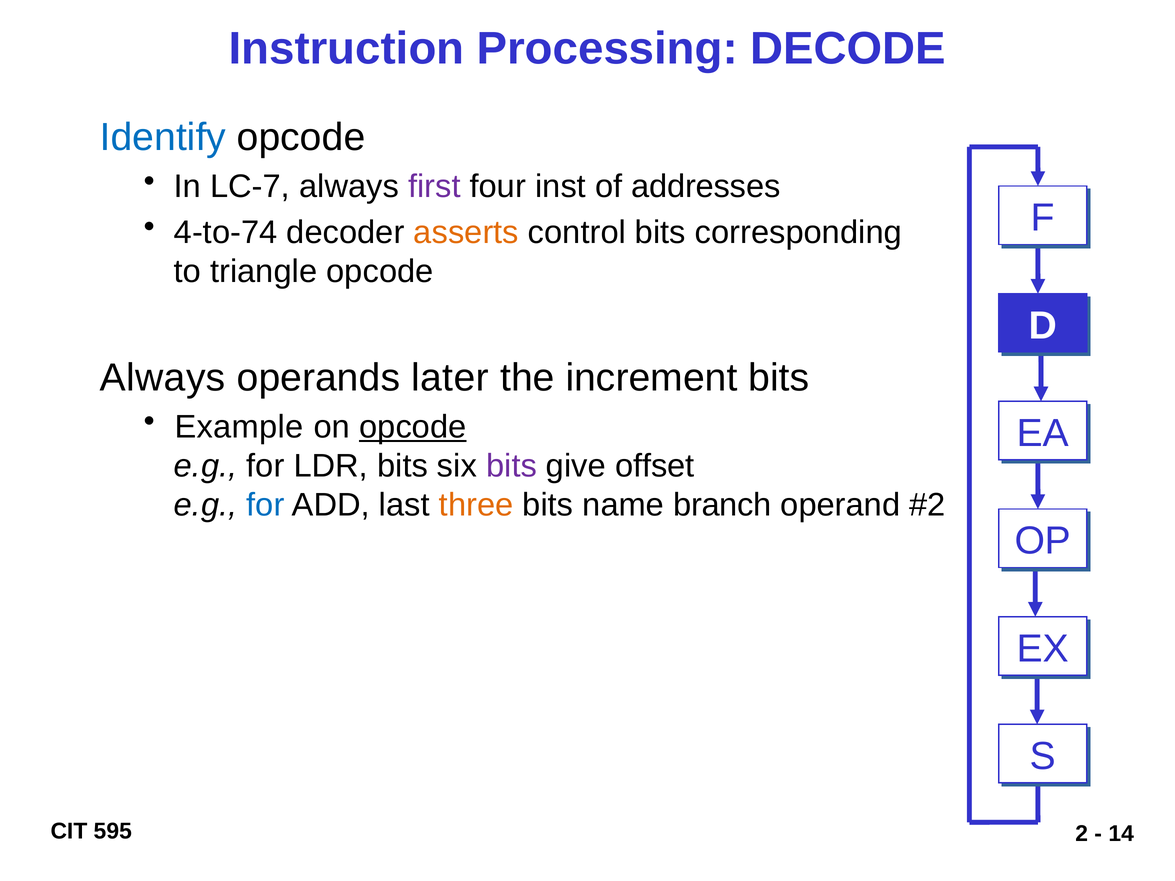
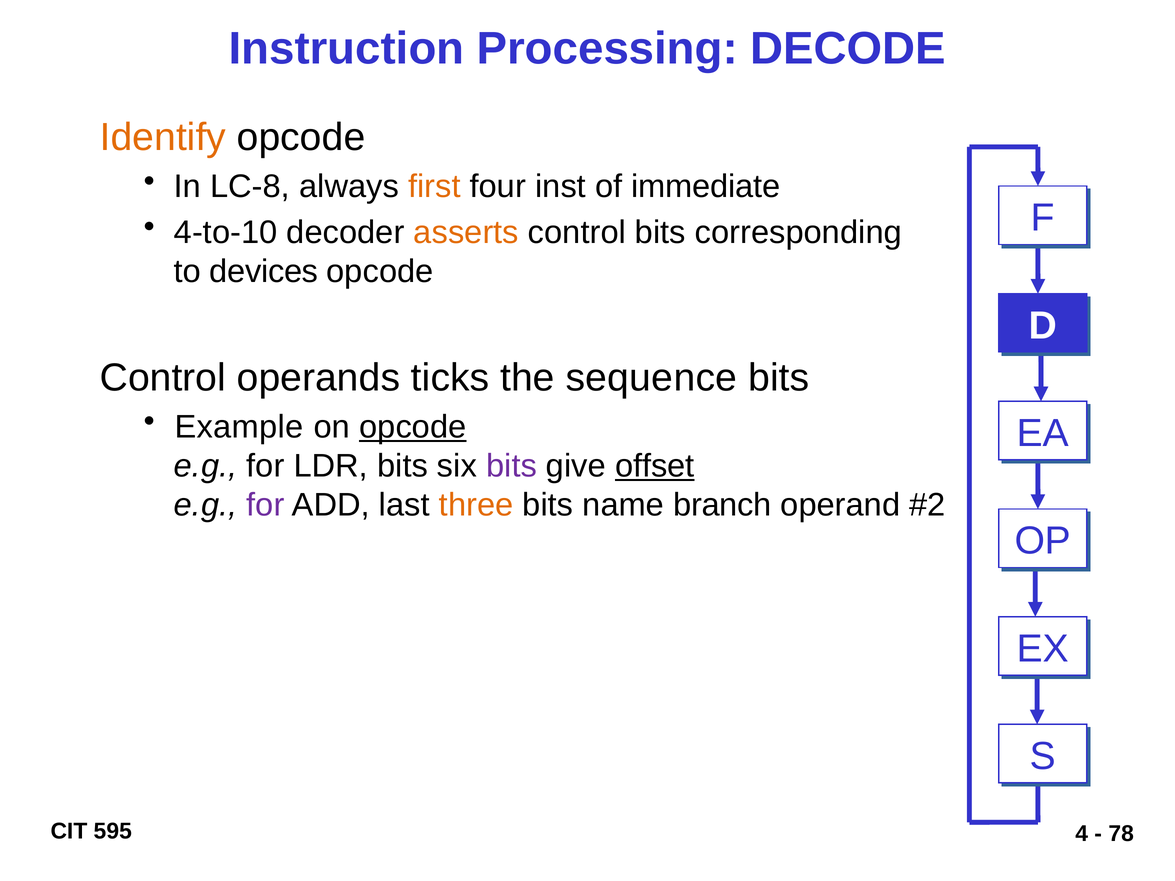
Identify colour: blue -> orange (163, 138)
LC-7: LC-7 -> LC-8 (250, 187)
first colour: purple -> orange (434, 187)
addresses: addresses -> immediate (706, 187)
4-to-74: 4-to-74 -> 4-to-10 (226, 232)
triangle: triangle -> devices (264, 272)
Always: Always -> Control (163, 378)
later: later -> ticks (450, 378)
increment: increment -> sequence (651, 378)
offset underline: none -> present (655, 466)
for colour: blue -> purple (265, 505)
2: 2 -> 4 (1082, 834)
14: 14 -> 78 (1121, 834)
